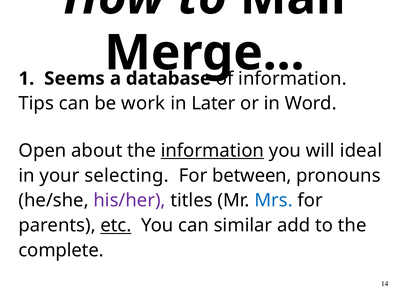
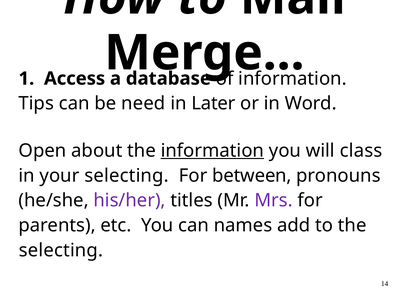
Seems: Seems -> Access (75, 78)
work: work -> need (143, 103)
ideal: ideal -> class (361, 150)
Mrs colour: blue -> purple (274, 200)
etc underline: present -> none (116, 225)
similar: similar -> names (243, 225)
complete: complete -> selecting (61, 250)
